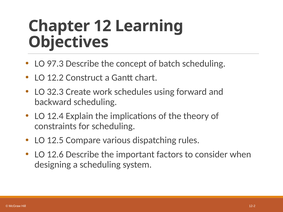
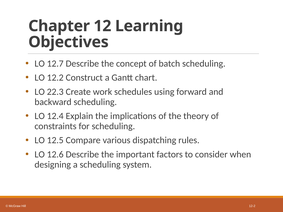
97.3: 97.3 -> 12.7 (55, 64)
32.3: 32.3 -> 22.3 (55, 92)
